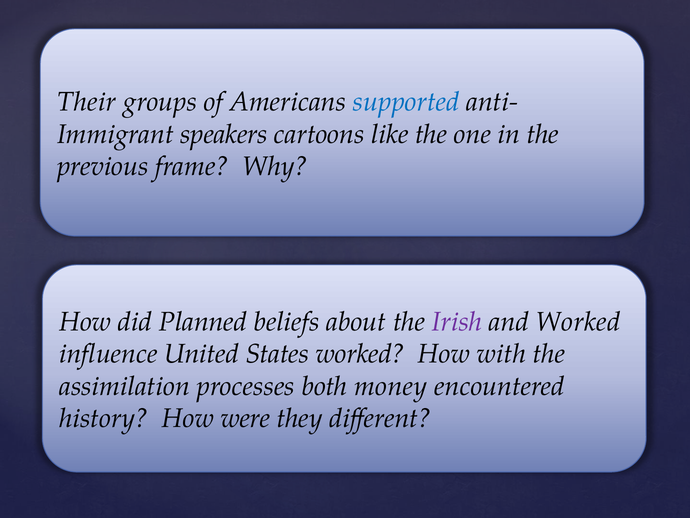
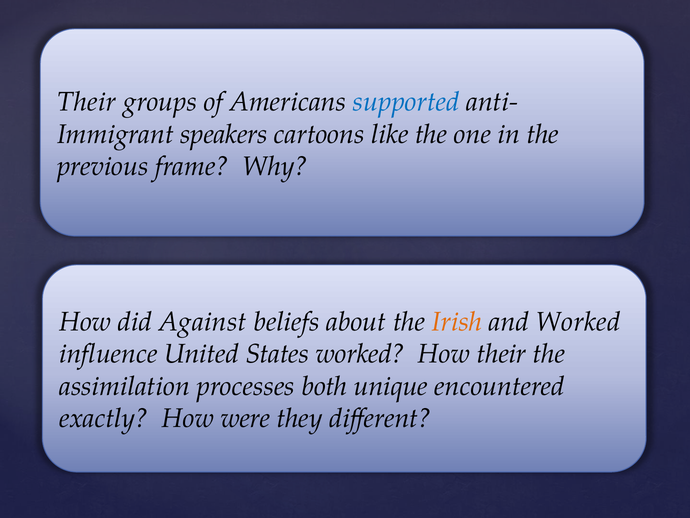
Planned: Planned -> Against (203, 322)
Irish colour: purple -> orange (457, 322)
How with: with -> their (502, 354)
money: money -> unique (391, 386)
history: history -> exactly (104, 418)
